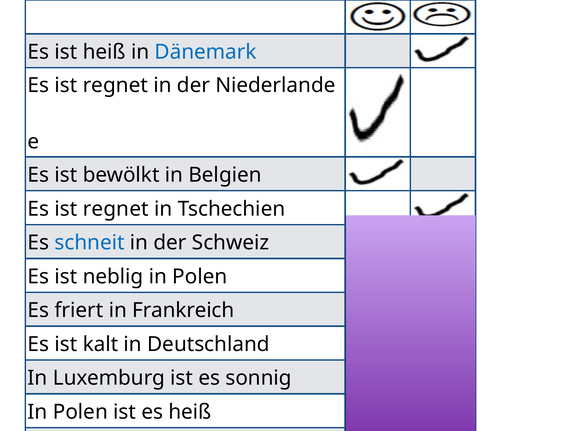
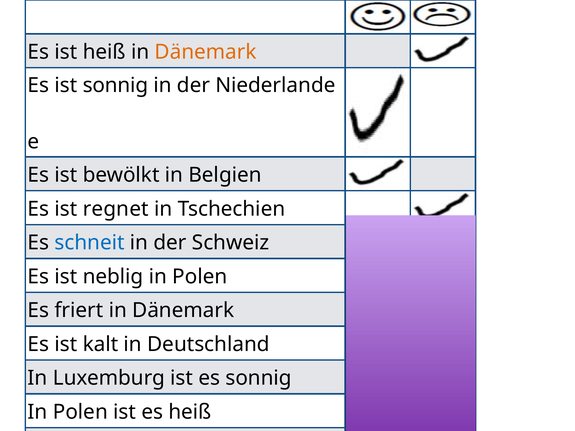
Dänemark colour: blue -> orange (206, 52)
regnet: regnet -> sonnig (115, 85)
friert in Frankreich: Frankreich -> Dänemark (183, 311)
